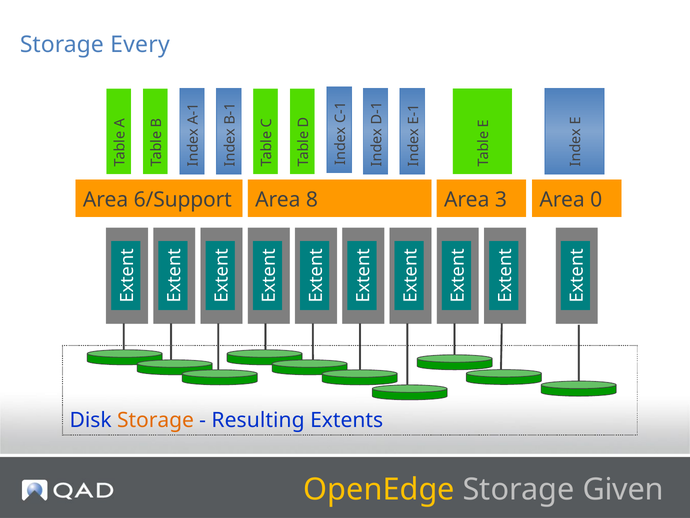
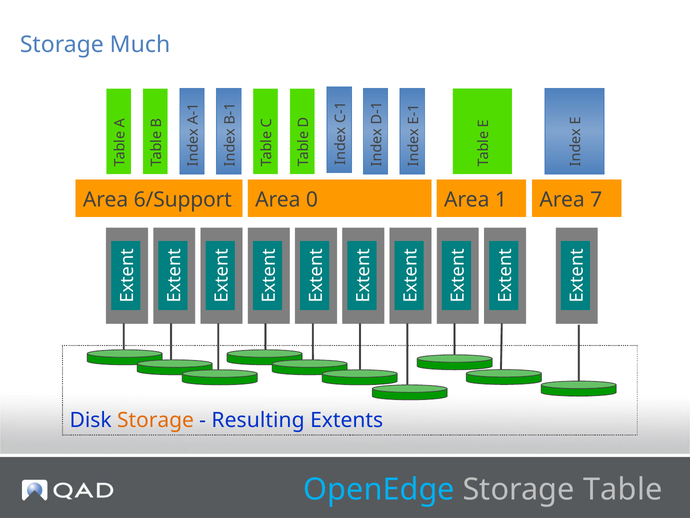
Every: Every -> Much (140, 45)
8: 8 -> 0 (312, 200)
Area 3: 3 -> 1 (501, 200)
0: 0 -> 7 (596, 200)
OpenEdge colour: yellow -> light blue (379, 489)
Given: Given -> Table (623, 489)
